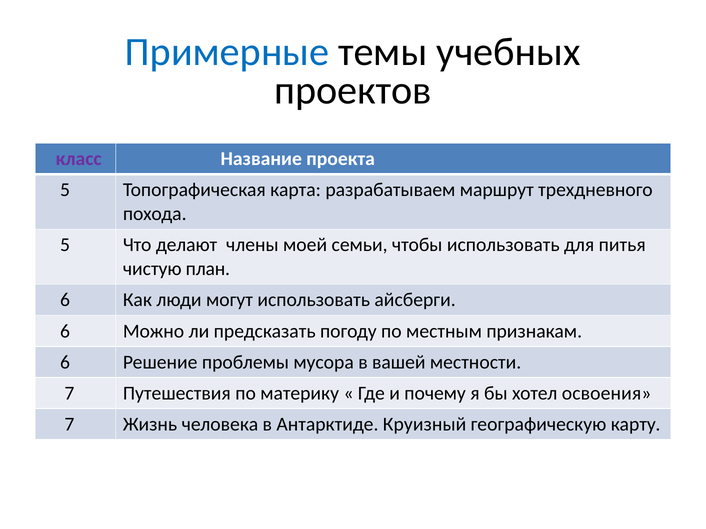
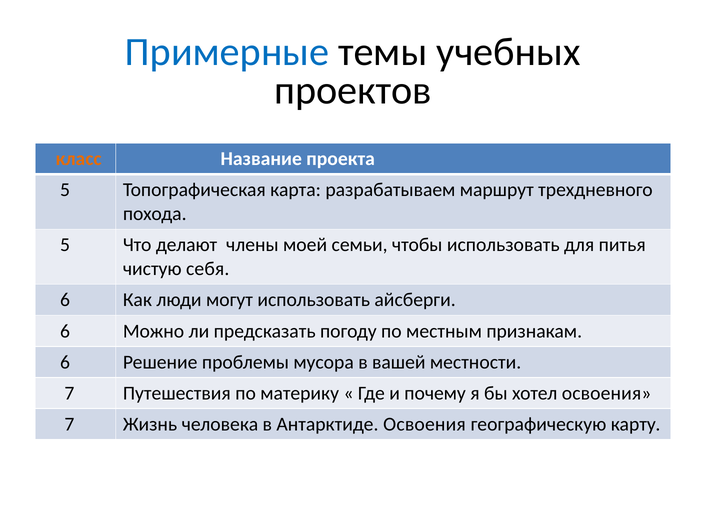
класс colour: purple -> orange (79, 159)
план: план -> себя (208, 269)
Антарктиде Круизный: Круизный -> Освоения (424, 425)
